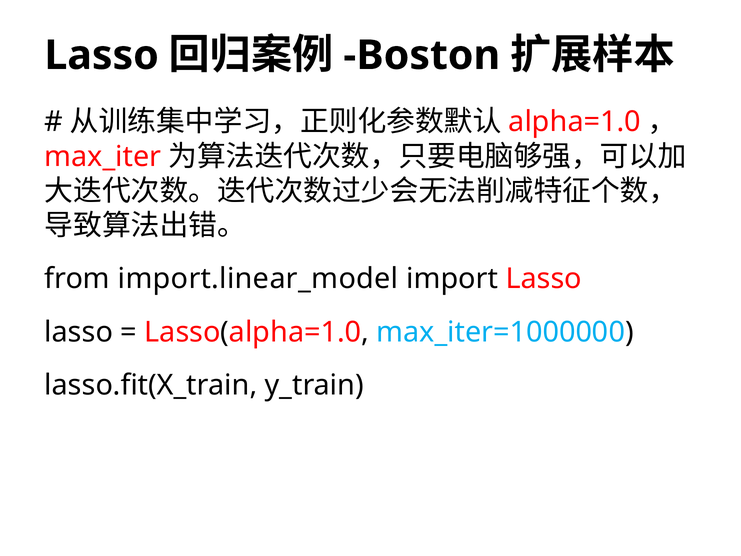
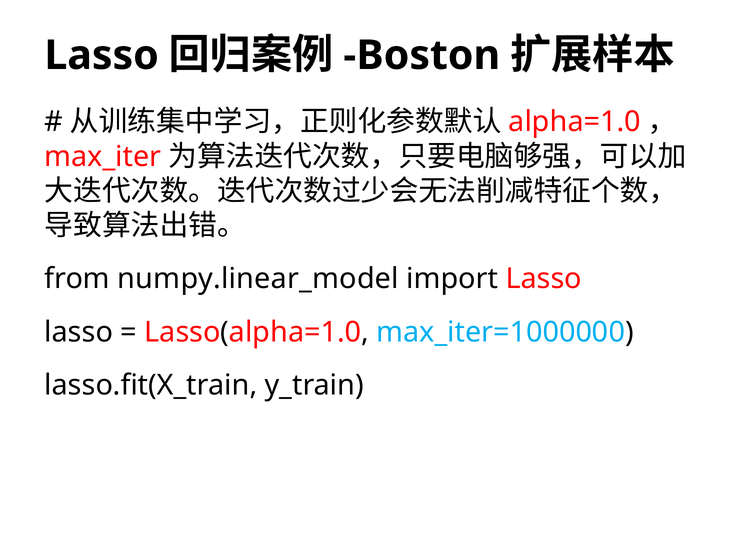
import.linear_model: import.linear_model -> numpy.linear_model (258, 279)
